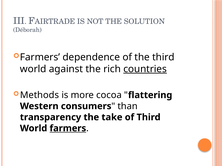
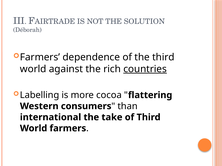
Methods: Methods -> Labelling (40, 95)
transparency: transparency -> international (51, 118)
farmers underline: present -> none (68, 129)
